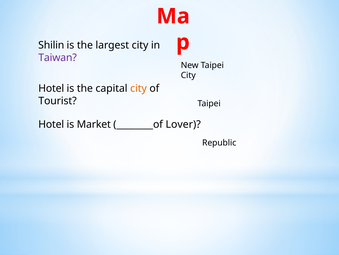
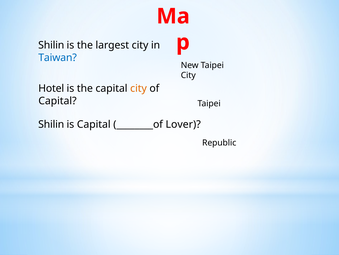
Taiwan colour: purple -> blue (58, 57)
Tourist: Tourist -> Capital (57, 101)
Hotel: Hotel -> Shilin (51, 124)
is Market: Market -> Capital (94, 124)
